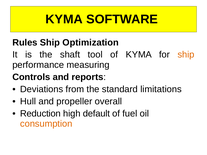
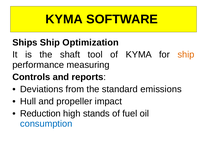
Rules: Rules -> Ships (25, 43)
limitations: limitations -> emissions (161, 89)
overall: overall -> impact (108, 102)
default: default -> stands (96, 114)
consumption colour: orange -> blue (46, 124)
